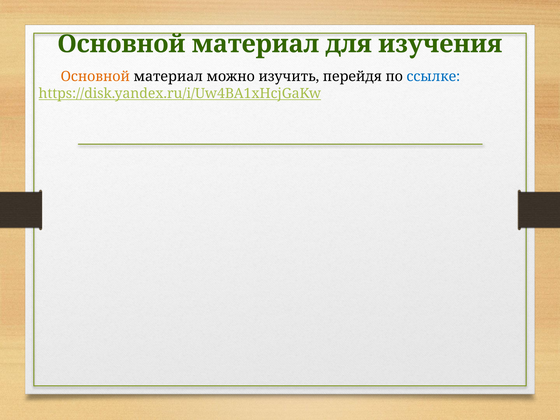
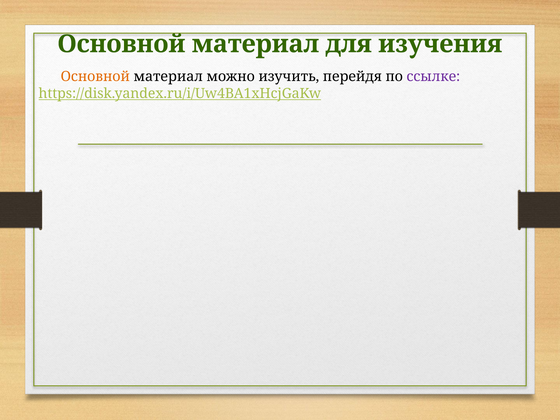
ссылке colour: blue -> purple (433, 77)
